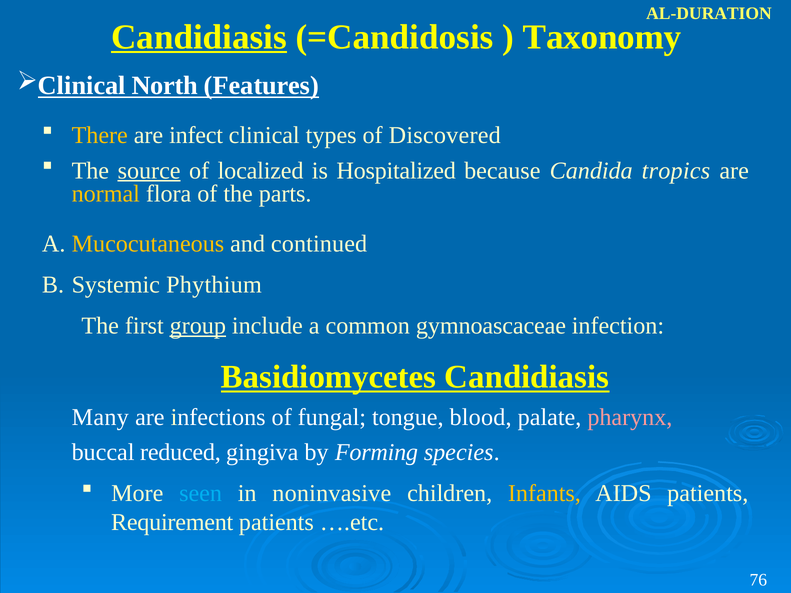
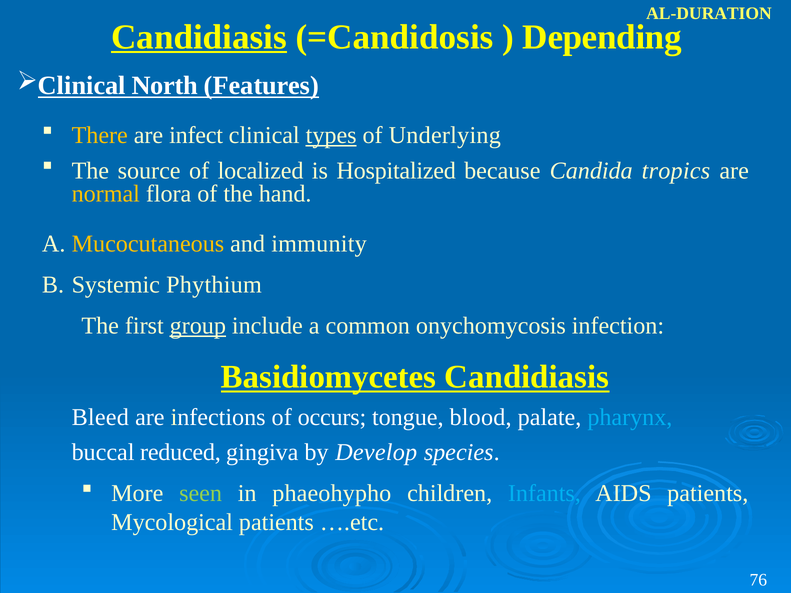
Taxonomy: Taxonomy -> Depending (602, 37)
types underline: none -> present (331, 135)
Discovered: Discovered -> Underlying (445, 135)
source underline: present -> none (149, 171)
parts: parts -> hand (285, 194)
continued: continued -> immunity (319, 244)
gymnoascaceae: gymnoascaceae -> onychomycosis (491, 326)
Many: Many -> Bleed (100, 417)
fungal: fungal -> occurs (332, 417)
pharynx colour: pink -> light blue (630, 417)
Forming: Forming -> Develop (376, 453)
seen colour: light blue -> light green (201, 494)
noninvasive: noninvasive -> phaeohypho (332, 494)
Infants colour: yellow -> light blue (544, 494)
Requirement: Requirement -> Mycological (172, 523)
